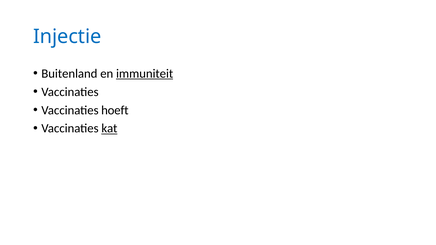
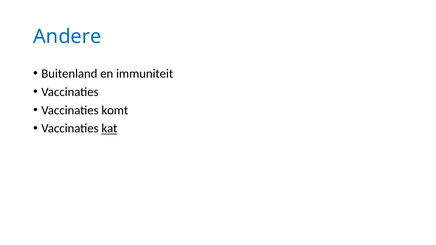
Injectie: Injectie -> Andere (67, 37)
immuniteit underline: present -> none (145, 74)
hoeft: hoeft -> komt (115, 110)
